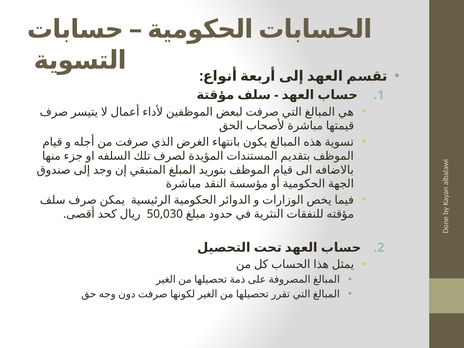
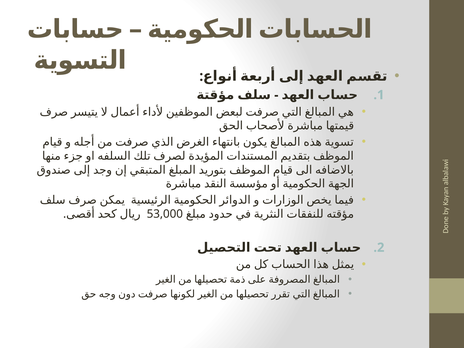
50,030: 50,030 -> 53,000 (165, 214)
